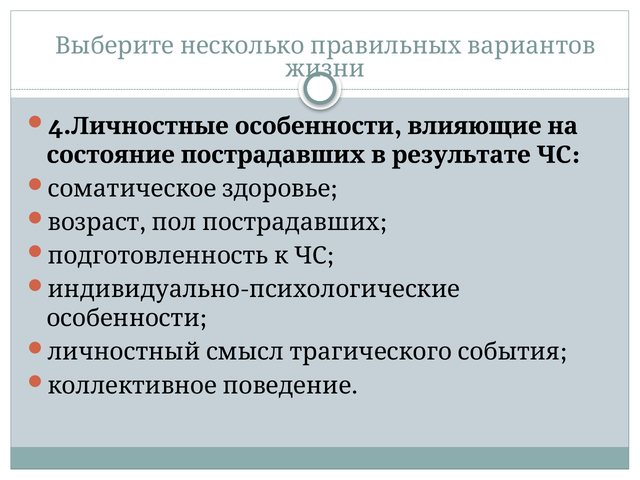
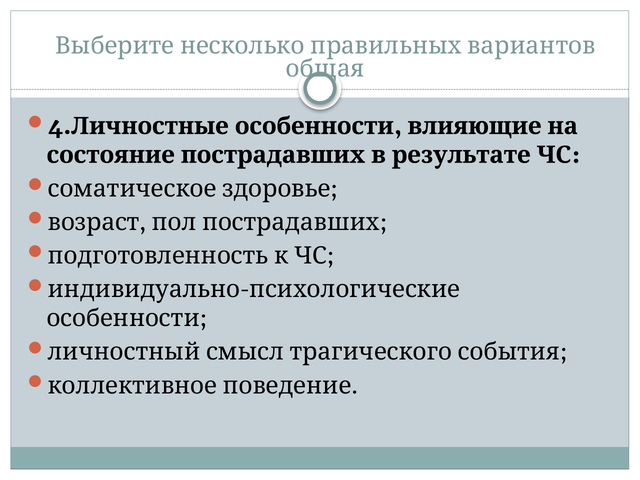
жизни: жизни -> общая (325, 69)
